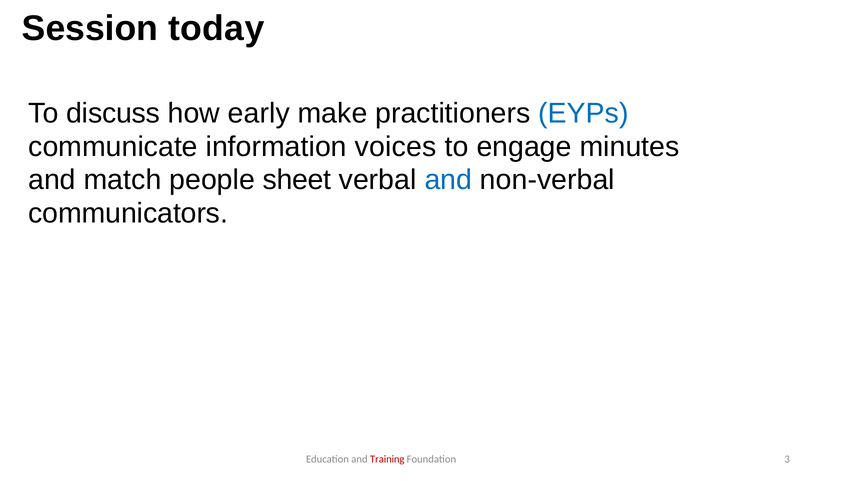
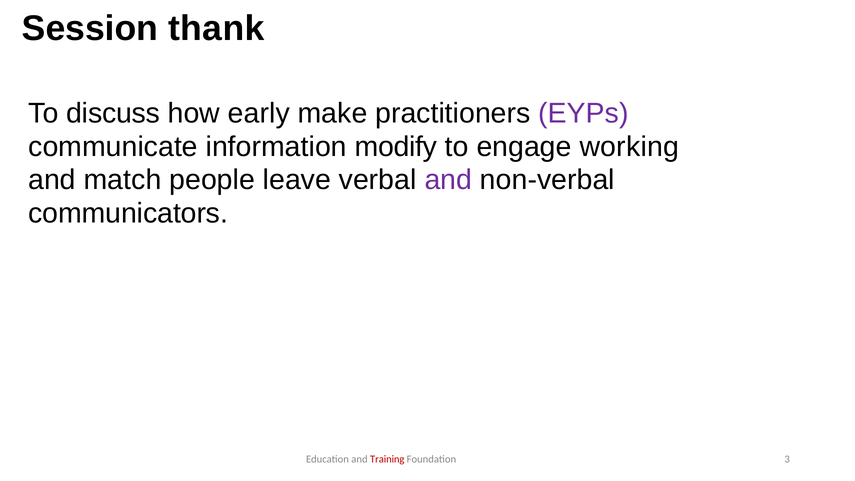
today: today -> thank (216, 28)
EYPs colour: blue -> purple (584, 114)
voices: voices -> modify (396, 147)
minutes: minutes -> working (629, 147)
sheet: sheet -> leave (297, 180)
and colour: blue -> purple (448, 180)
